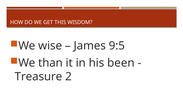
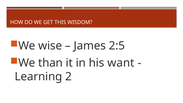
9:5: 9:5 -> 2:5 (117, 46)
been: been -> want (121, 63)
Treasure: Treasure -> Learning (38, 77)
